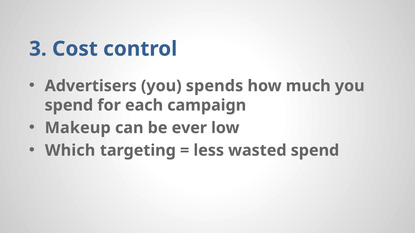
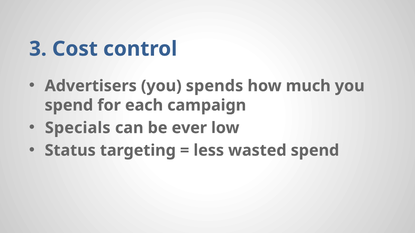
Makeup: Makeup -> Specials (78, 128)
Which: Which -> Status (70, 151)
